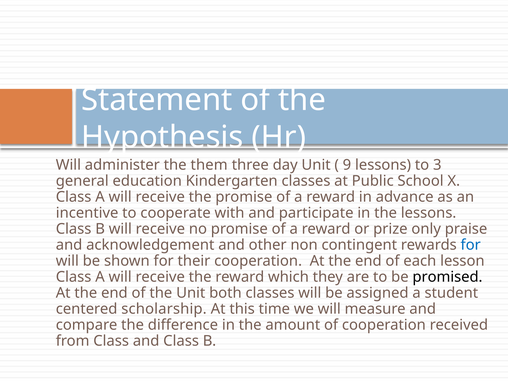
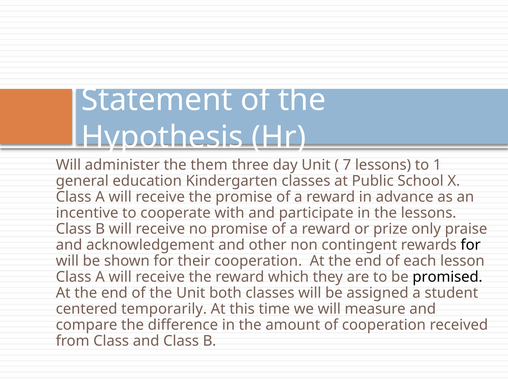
9: 9 -> 7 (347, 165)
3: 3 -> 1 (437, 165)
for colour: blue -> black (471, 245)
scholarship: scholarship -> temporarily (164, 309)
